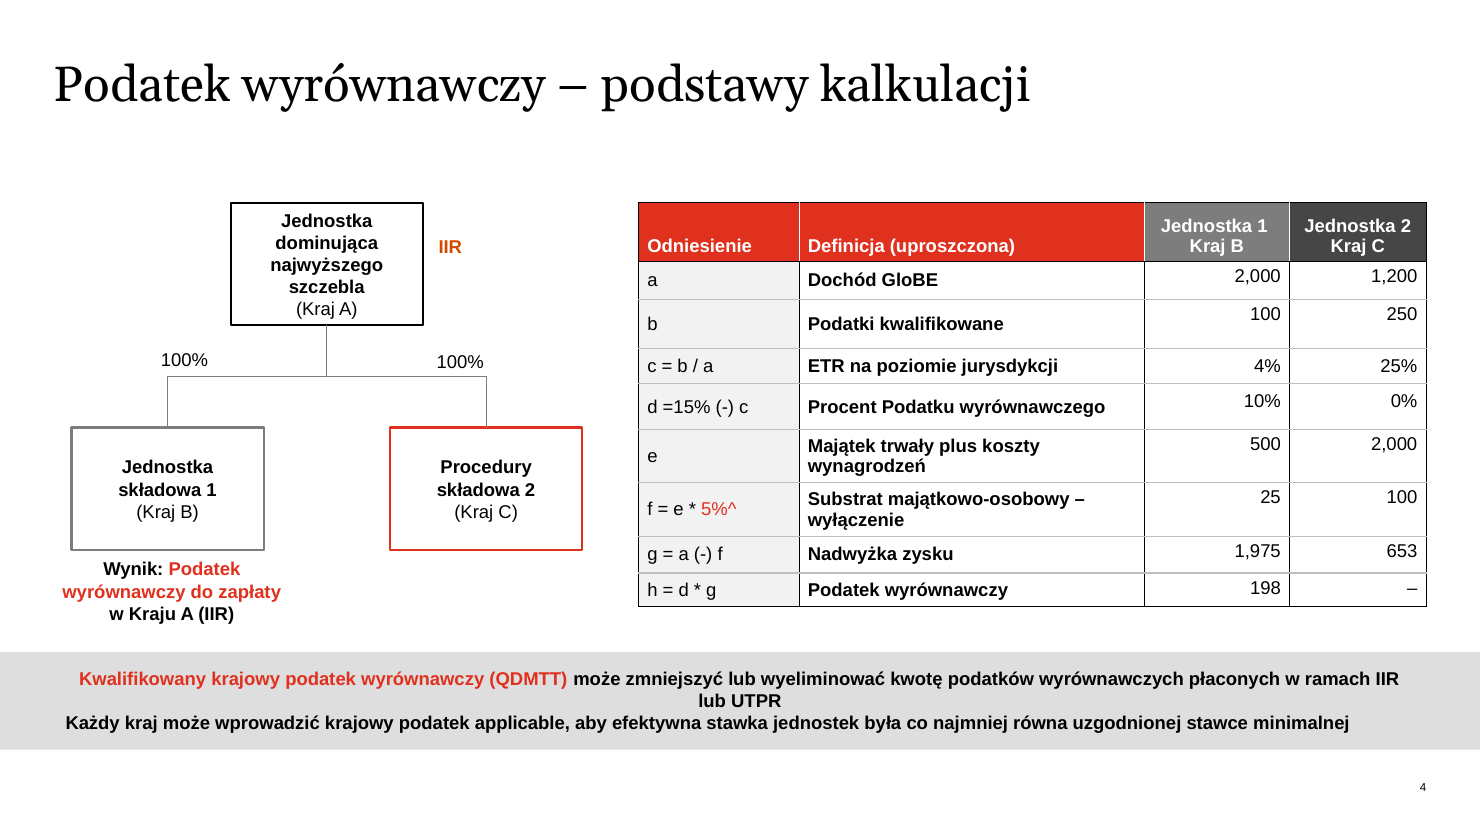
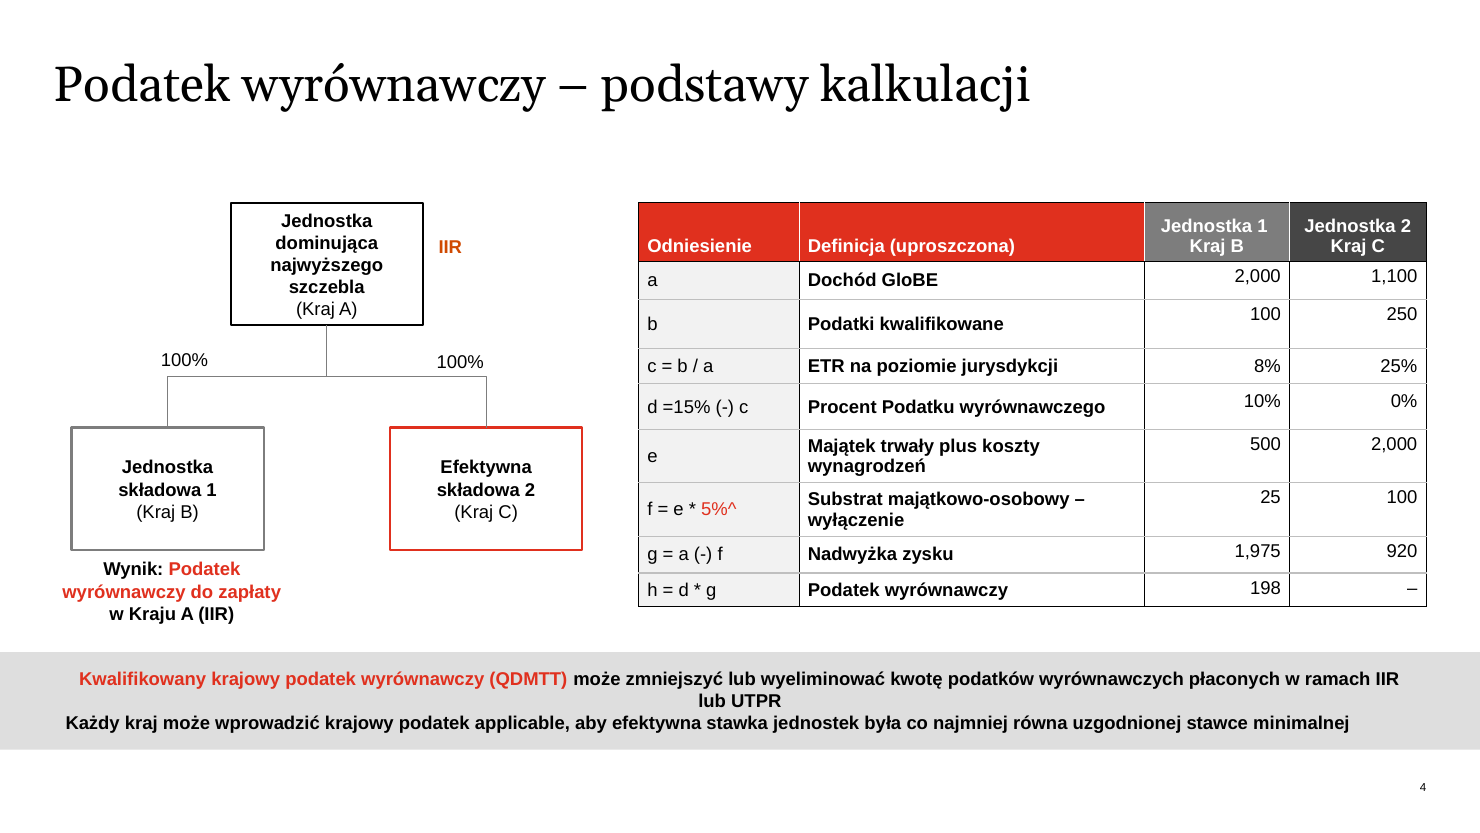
1,200: 1,200 -> 1,100 (1394, 276)
4%: 4% -> 8% (1268, 367)
Procedury: Procedury -> Efektywna (486, 467)
653: 653 -> 920 (1402, 551)
